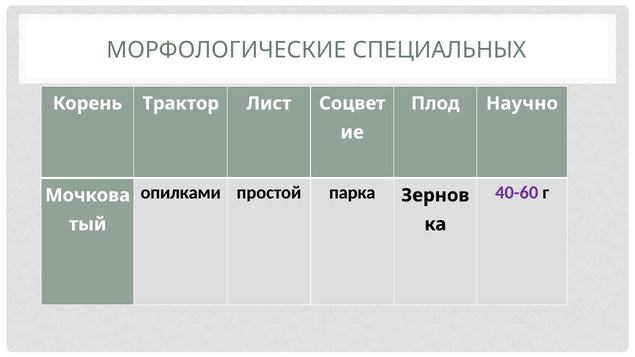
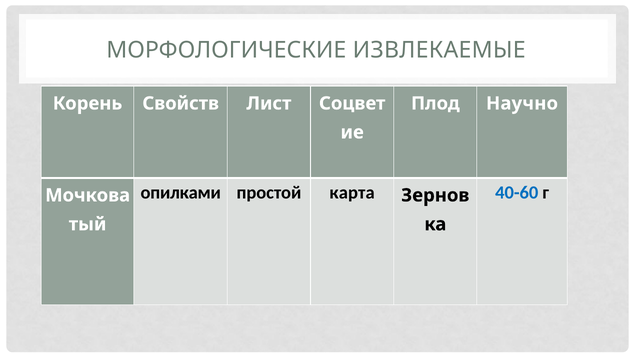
СПЕЦИАЛЬНЫХ: СПЕЦИАЛЬНЫХ -> ИЗВЛЕКАЕМЫЕ (439, 50)
Трактор: Трактор -> Свойств (181, 103)
парка: парка -> карта (352, 193)
40-60 colour: purple -> blue (517, 193)
